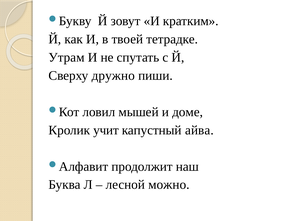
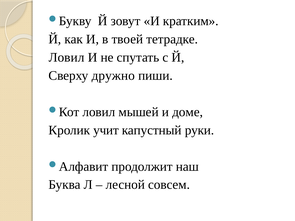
Утрам: Утрам -> Ловил (67, 57)
айва: айва -> руки (200, 130)
можно: можно -> совсем (169, 185)
